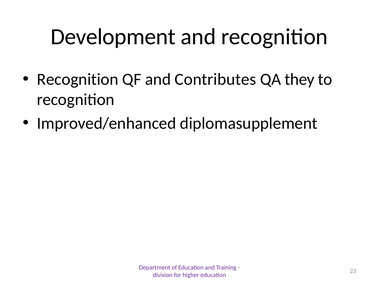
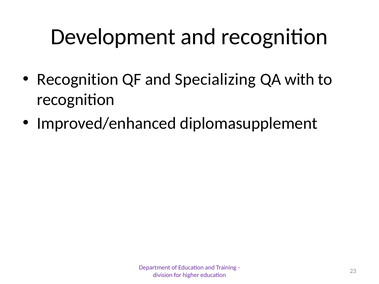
Contributes: Contributes -> Specializing (215, 80)
they: they -> with (300, 80)
